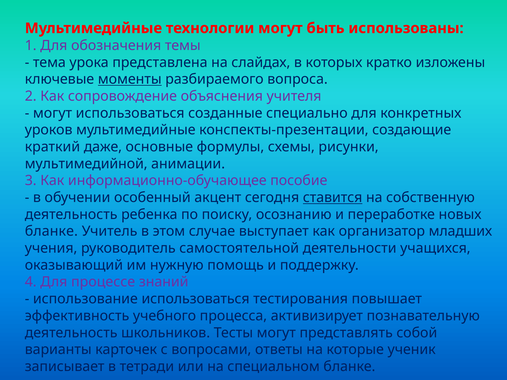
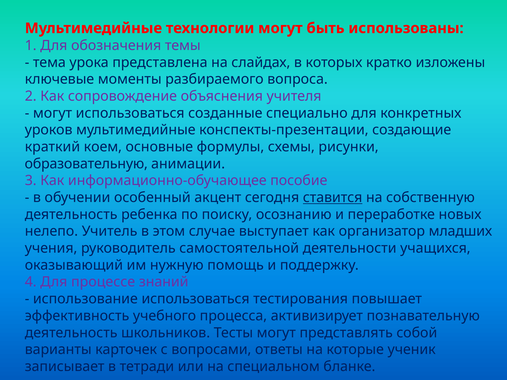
моменты underline: present -> none (130, 79)
даже: даже -> коем (103, 147)
мультимедийной: мультимедийной -> образовательную (86, 164)
бланке: бланке -> нелепо (51, 231)
